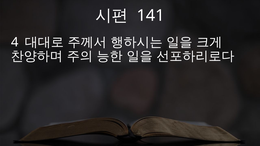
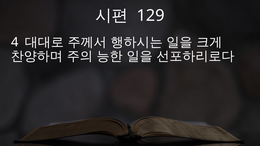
141: 141 -> 129 (151, 16)
